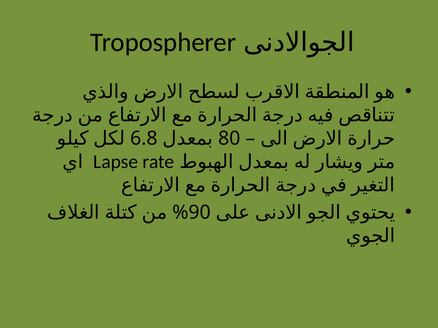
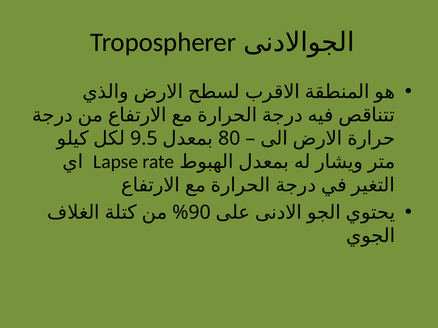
6.8: 6.8 -> 9.5 (144, 139)
